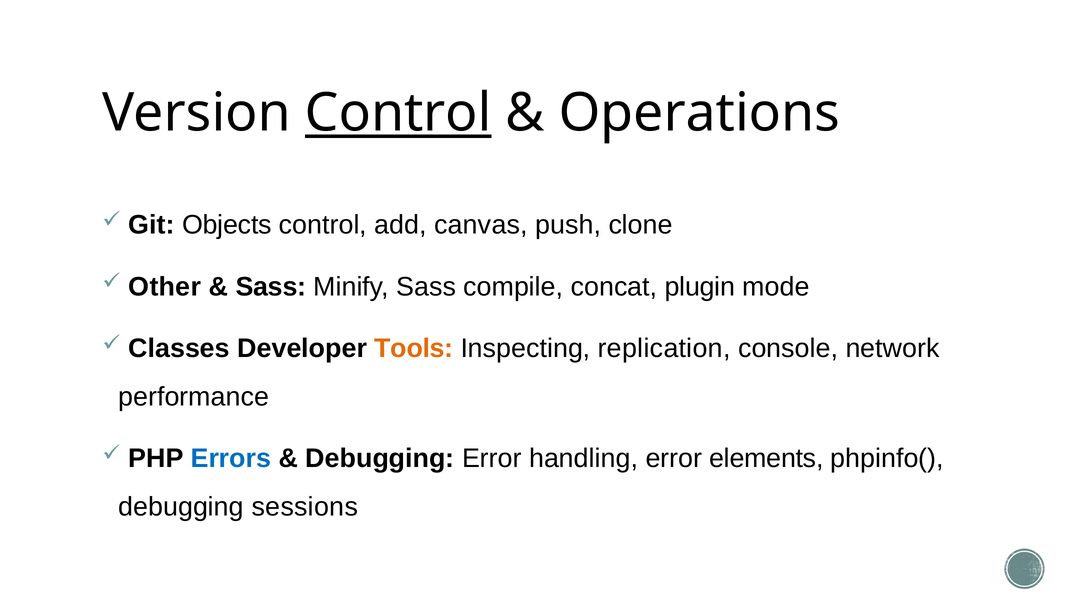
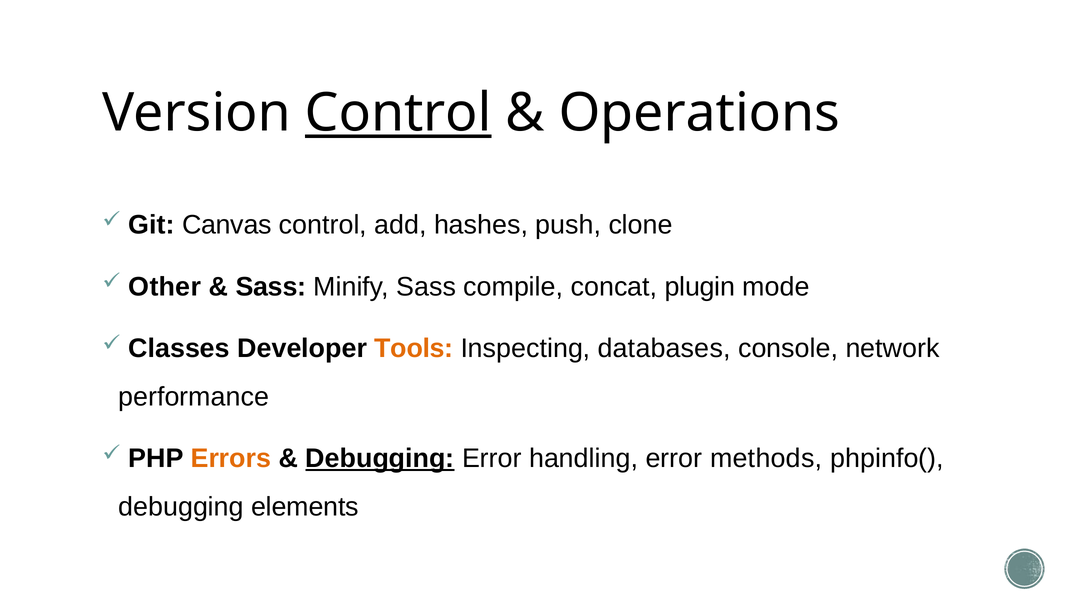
Objects: Objects -> Canvas (227, 225)
canvas: canvas -> hashes (481, 225)
replication: replication -> databases (664, 349)
Errors colour: blue -> orange (231, 459)
Debugging underline: none -> present (380, 459)
elements: elements -> methods (766, 459)
sessions: sessions -> elements (305, 507)
